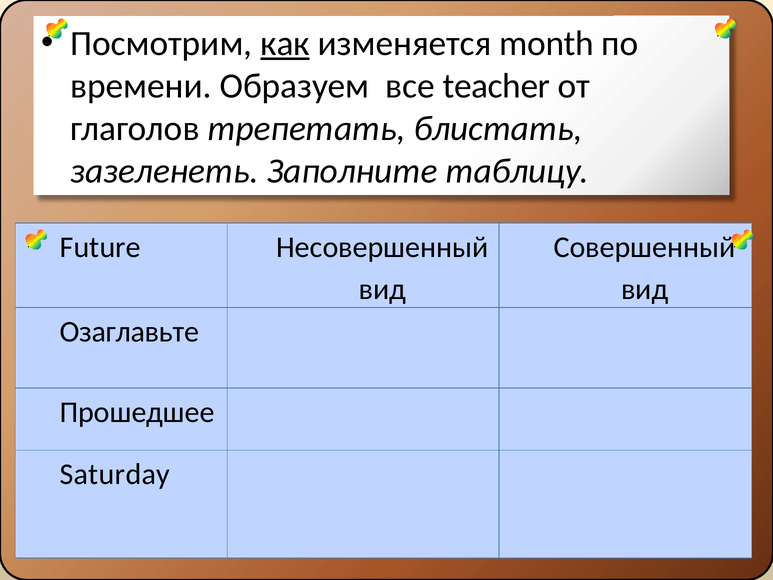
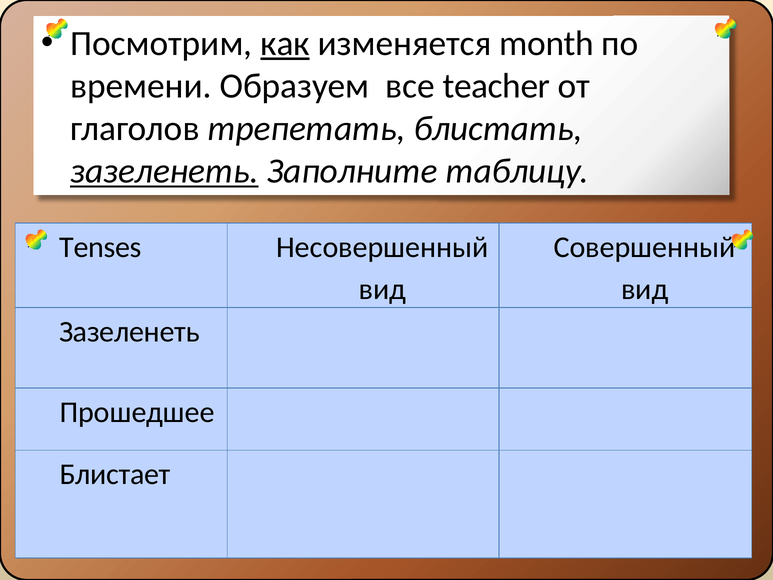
зазеленеть underline: none -> present (164, 171)
Future: Future -> Tenses (100, 247)
Озаглавьте: Озаглавьте -> Зазеленеть (129, 332)
Saturday: Saturday -> Блистает (115, 474)
